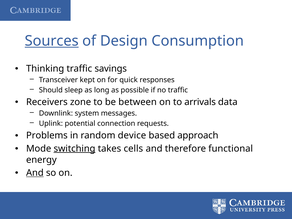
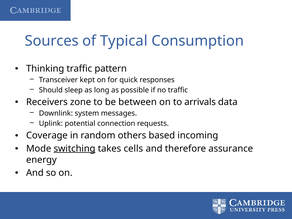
Sources underline: present -> none (52, 41)
Design: Design -> Typical (124, 41)
savings: savings -> pattern (111, 69)
Problems: Problems -> Coverage (47, 136)
device: device -> others (132, 136)
approach: approach -> incoming (198, 136)
functional: functional -> assurance (231, 149)
And underline: present -> none (35, 173)
